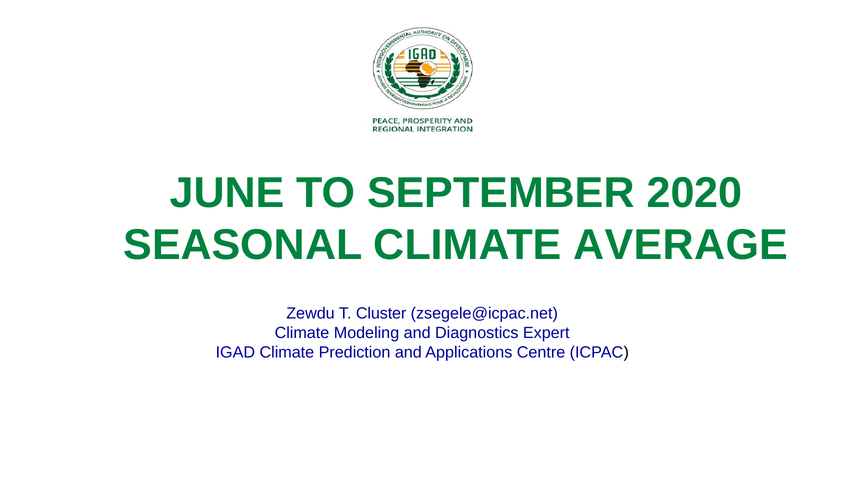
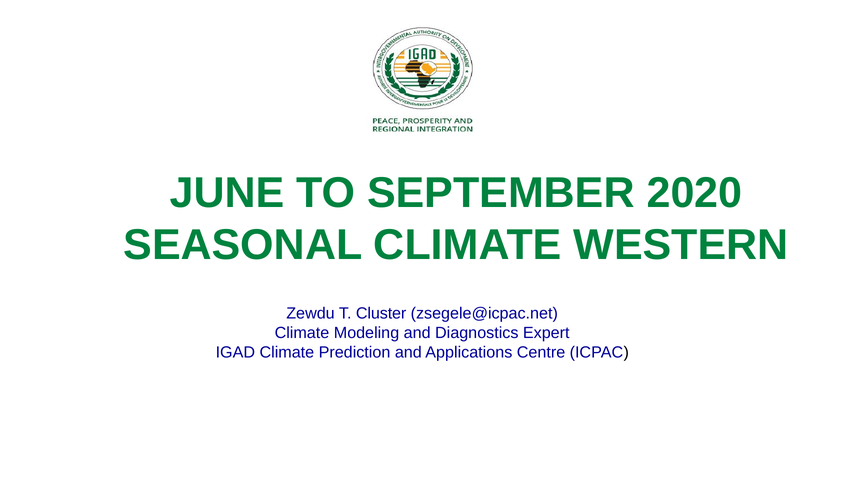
AVERAGE: AVERAGE -> WESTERN (681, 245)
